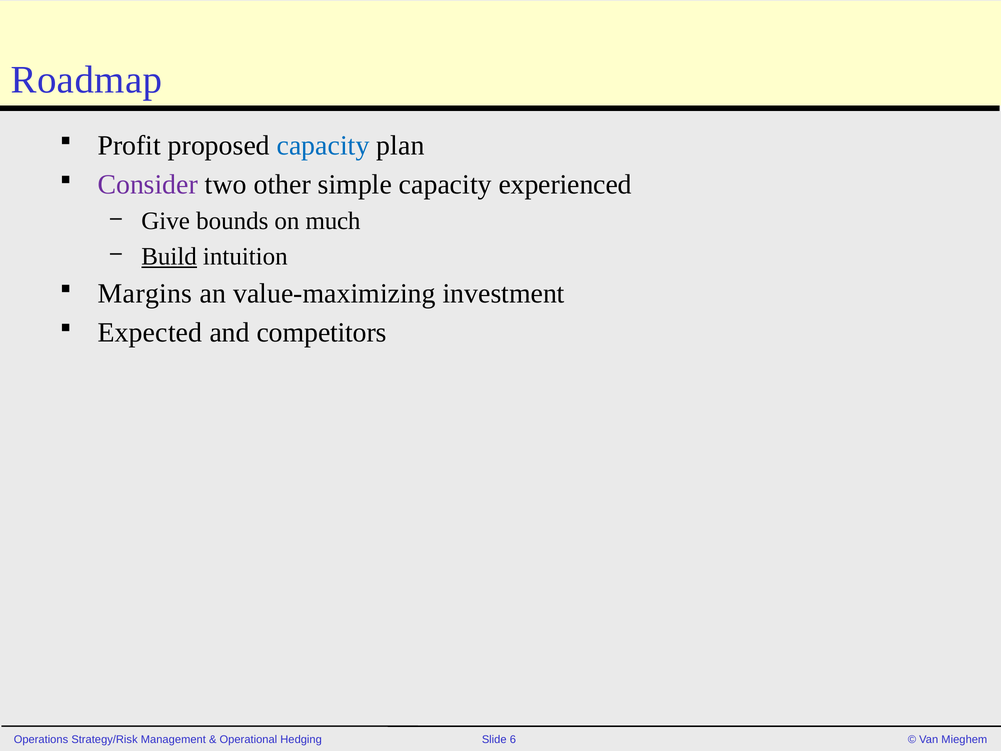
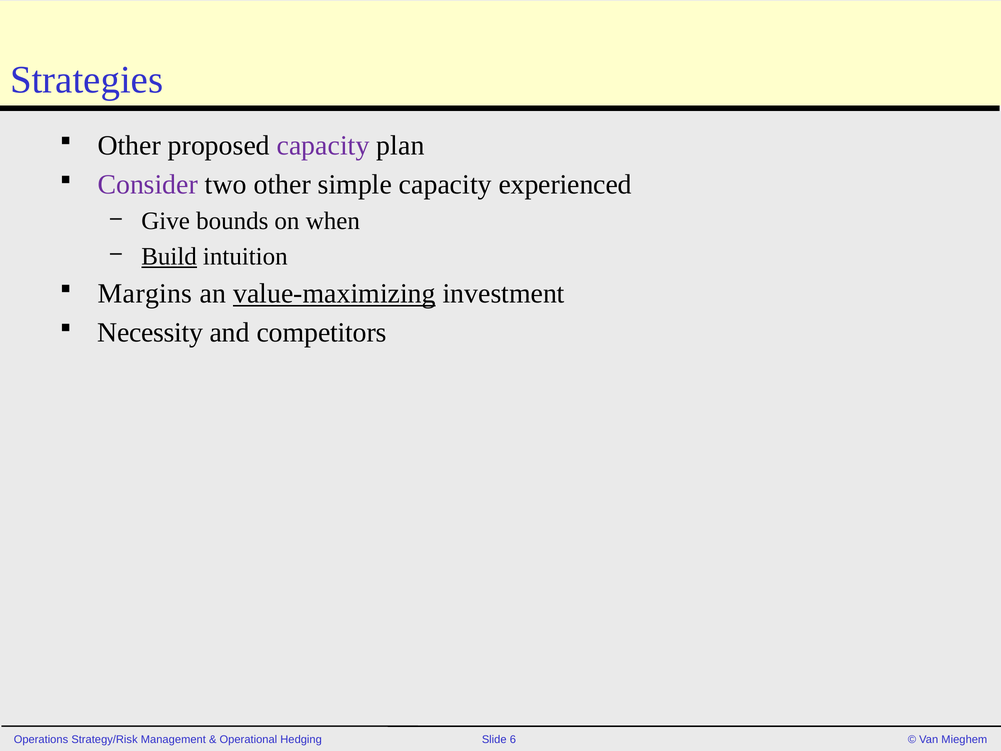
Roadmap: Roadmap -> Strategies (87, 80)
Profit: Profit -> Other (129, 146)
capacity colour: blue -> purple (323, 146)
much: much -> when (333, 221)
value-maximizing underline: none -> present (334, 294)
Expected: Expected -> Necessity (150, 333)
